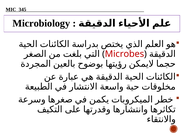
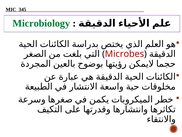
Microbiology colour: black -> green (41, 23)
